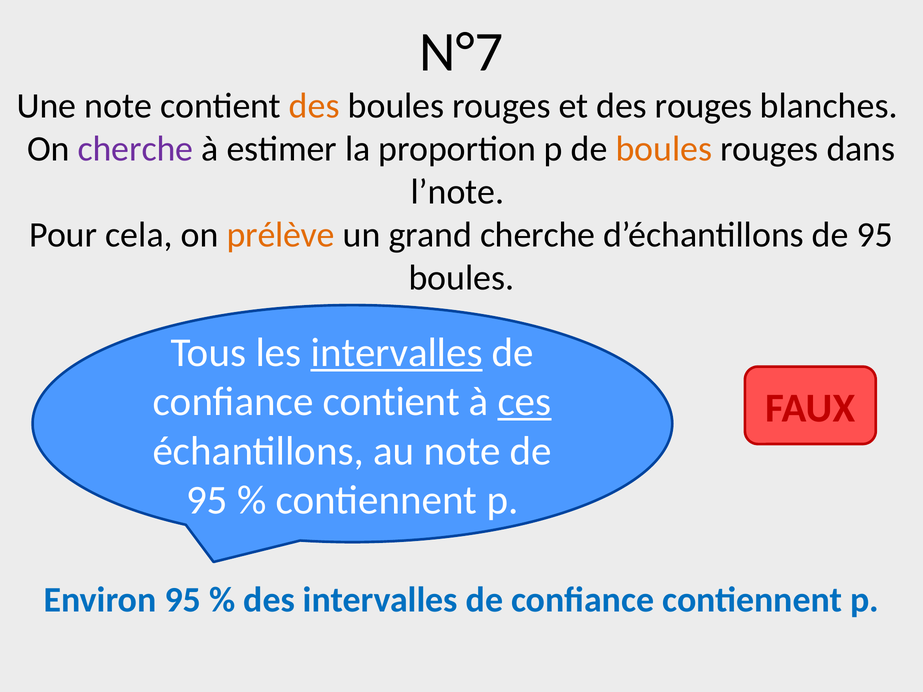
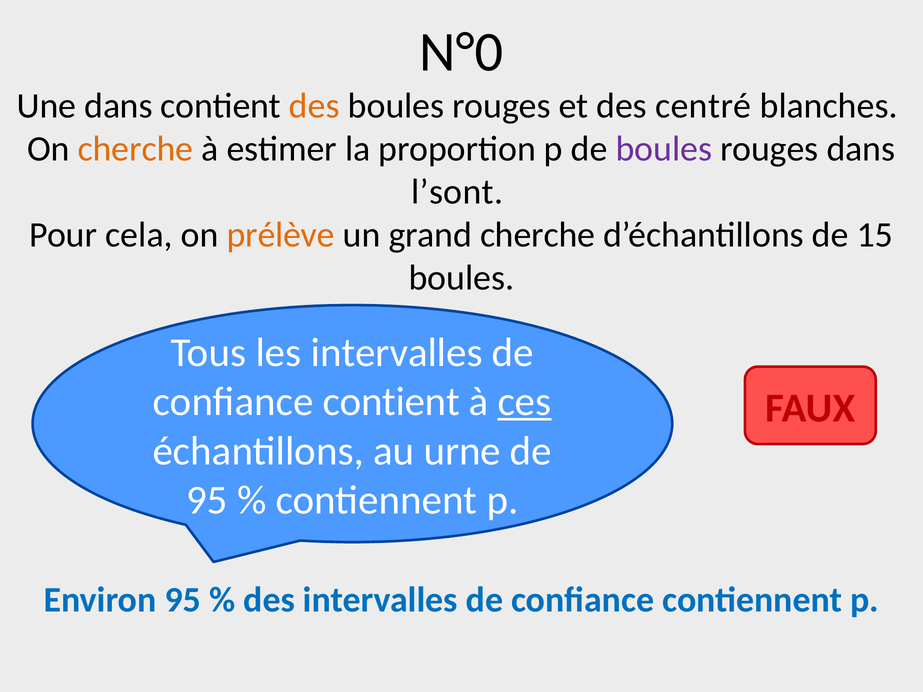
N°7: N°7 -> N°0 (461, 52)
Une note: note -> dans (119, 106)
des rouges: rouges -> centré (703, 106)
cherche colour: purple -> orange (135, 149)
boules colour: orange -> purple (664, 149)
l’note: l’note -> l’sont (457, 192)
d’échantillons de 95: 95 -> 15 (875, 235)
intervalles underline: present -> none (397, 353)
au note: note -> urne (462, 451)
